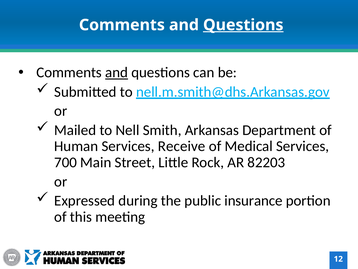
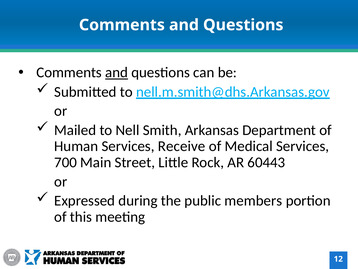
Questions underline: present -> none (243, 25)
82203: 82203 -> 60443 (266, 162)
insurance: insurance -> members (253, 200)
